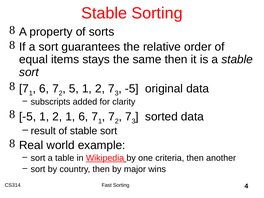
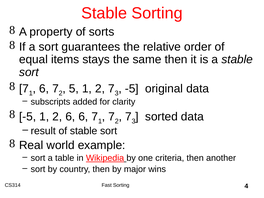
2 1: 1 -> 6 (70, 117)
